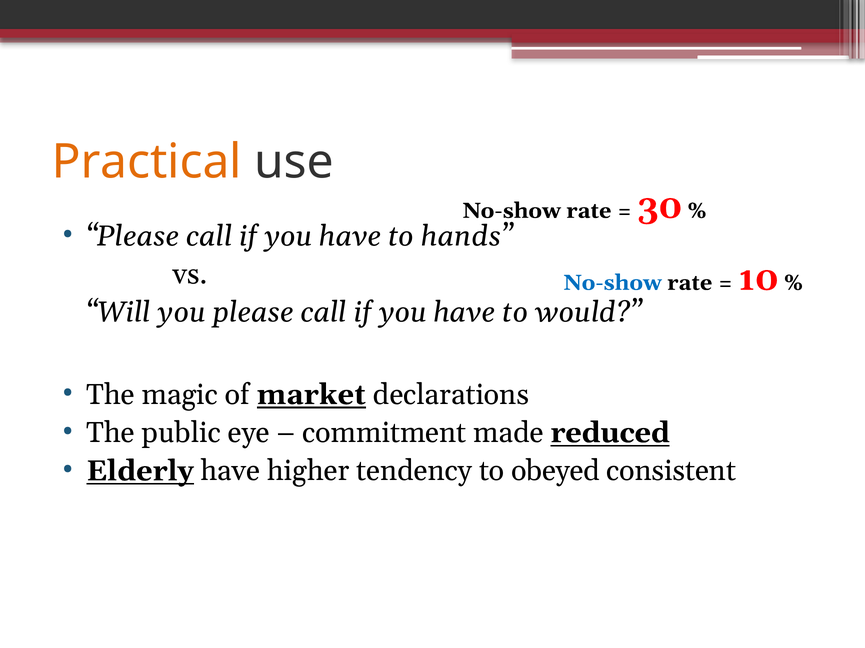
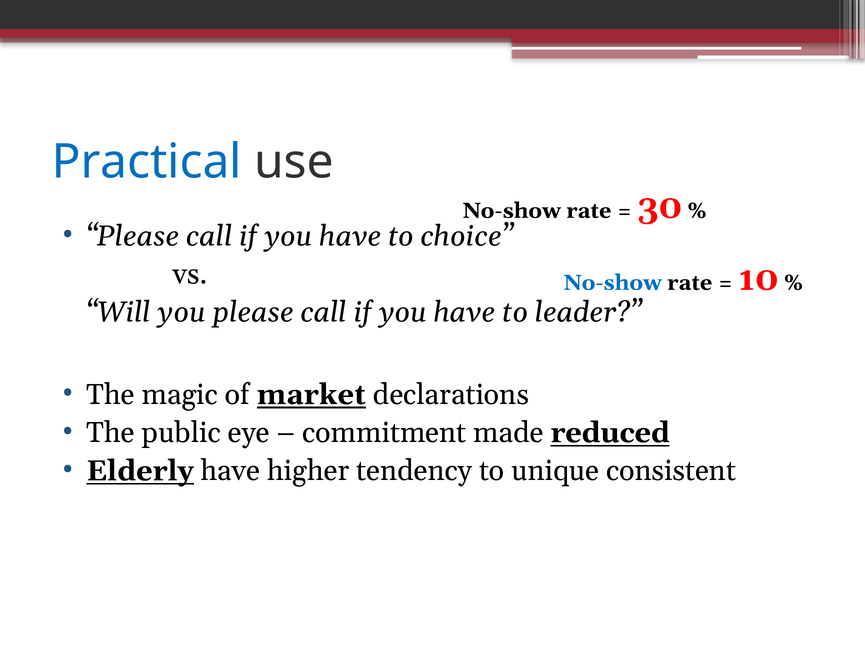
Practical colour: orange -> blue (147, 162)
hands: hands -> choice (467, 236)
would: would -> leader (588, 313)
obeyed: obeyed -> unique (555, 471)
